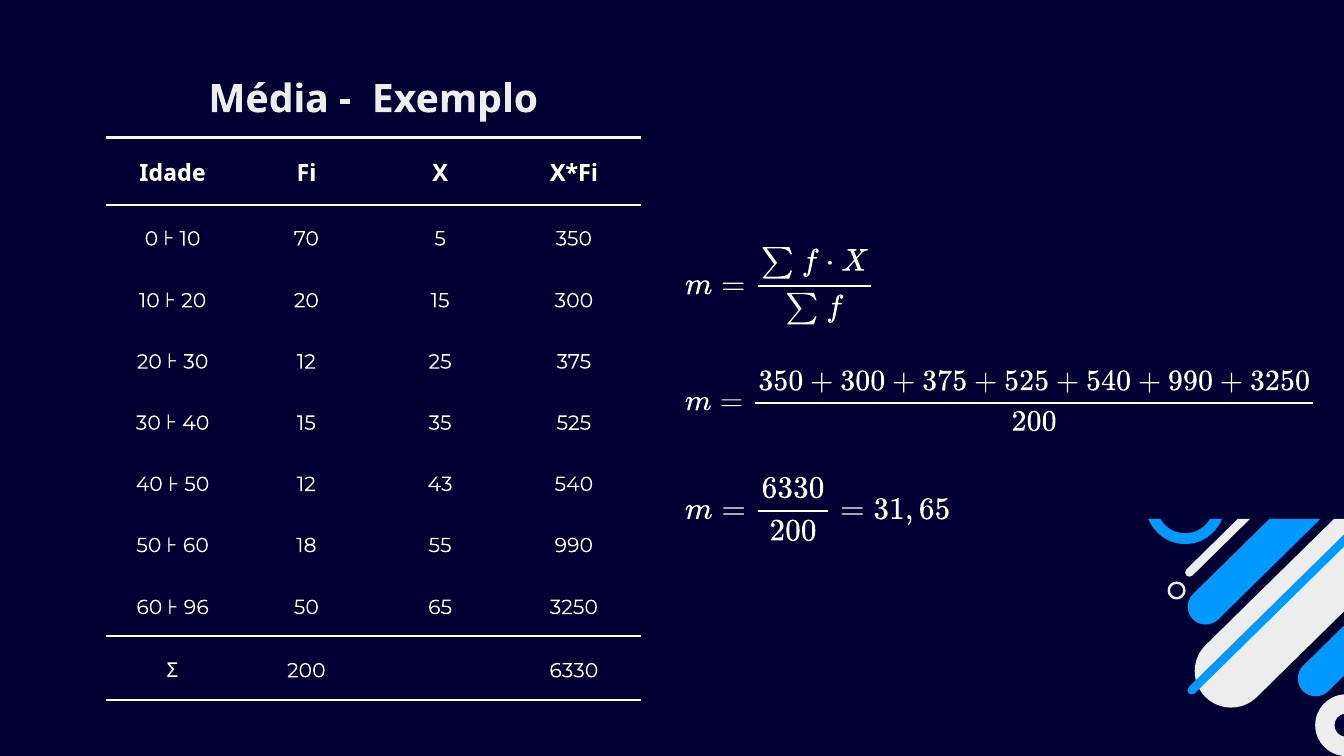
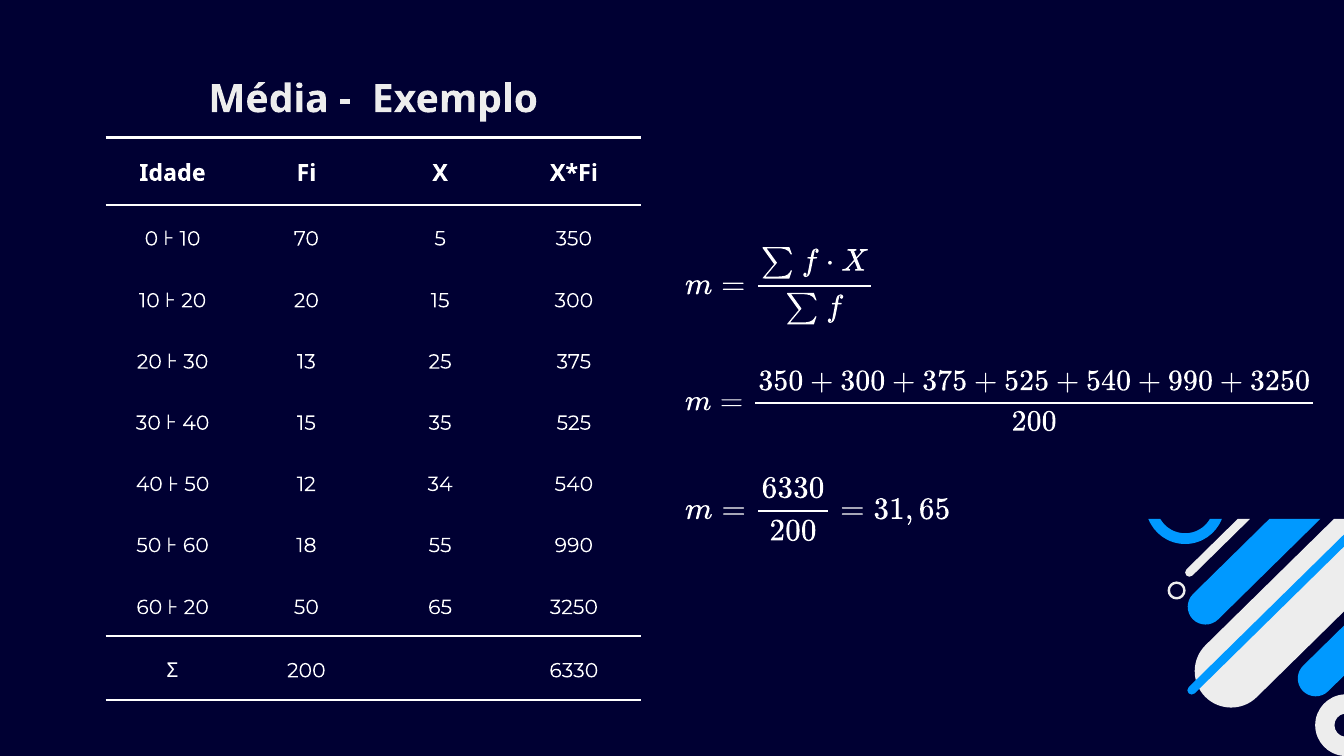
12: 12 -> 13 (306, 362)
43: 43 -> 34 (440, 484)
60 96: 96 -> 20 (196, 607)
